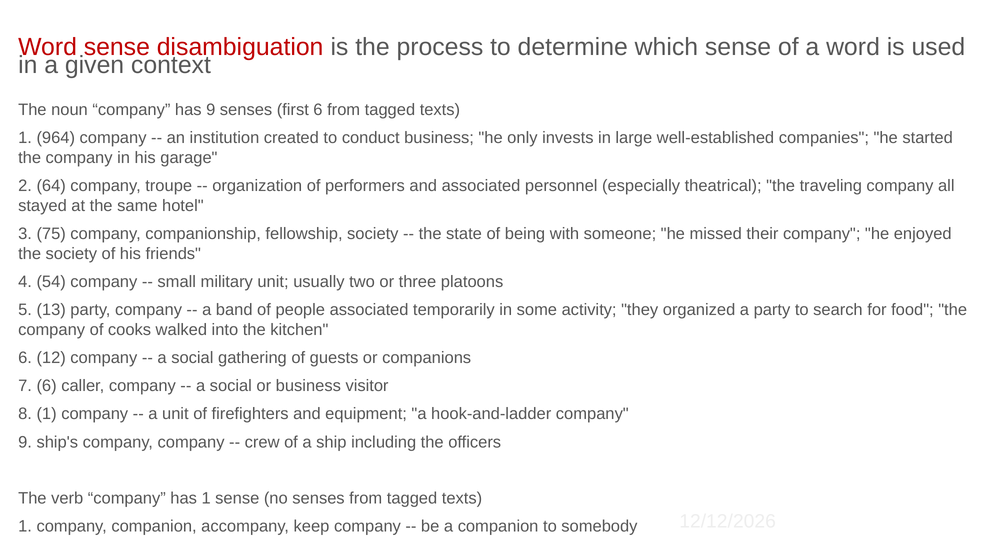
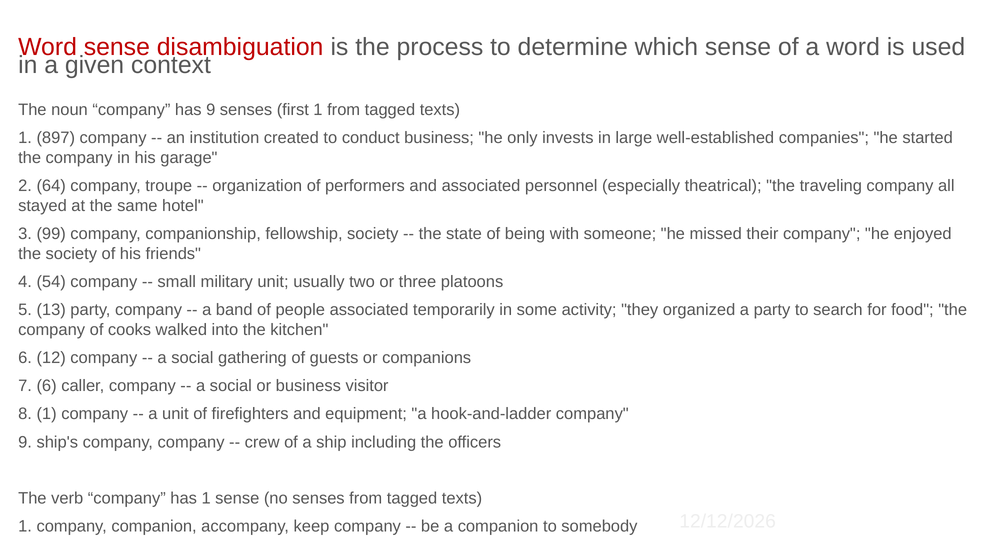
first 6: 6 -> 1 (318, 110)
964: 964 -> 897 (56, 138)
75: 75 -> 99 (51, 234)
